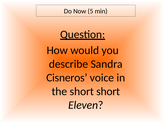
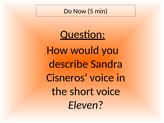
short short: short -> voice (108, 91)
